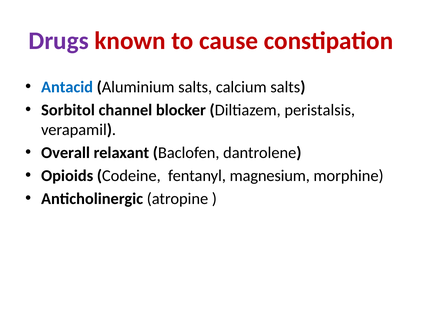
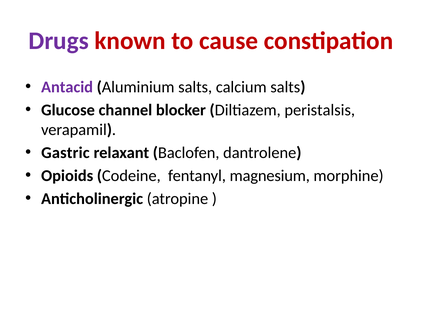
Antacid colour: blue -> purple (67, 87)
Sorbitol: Sorbitol -> Glucose (68, 110)
Overall: Overall -> Gastric (65, 152)
